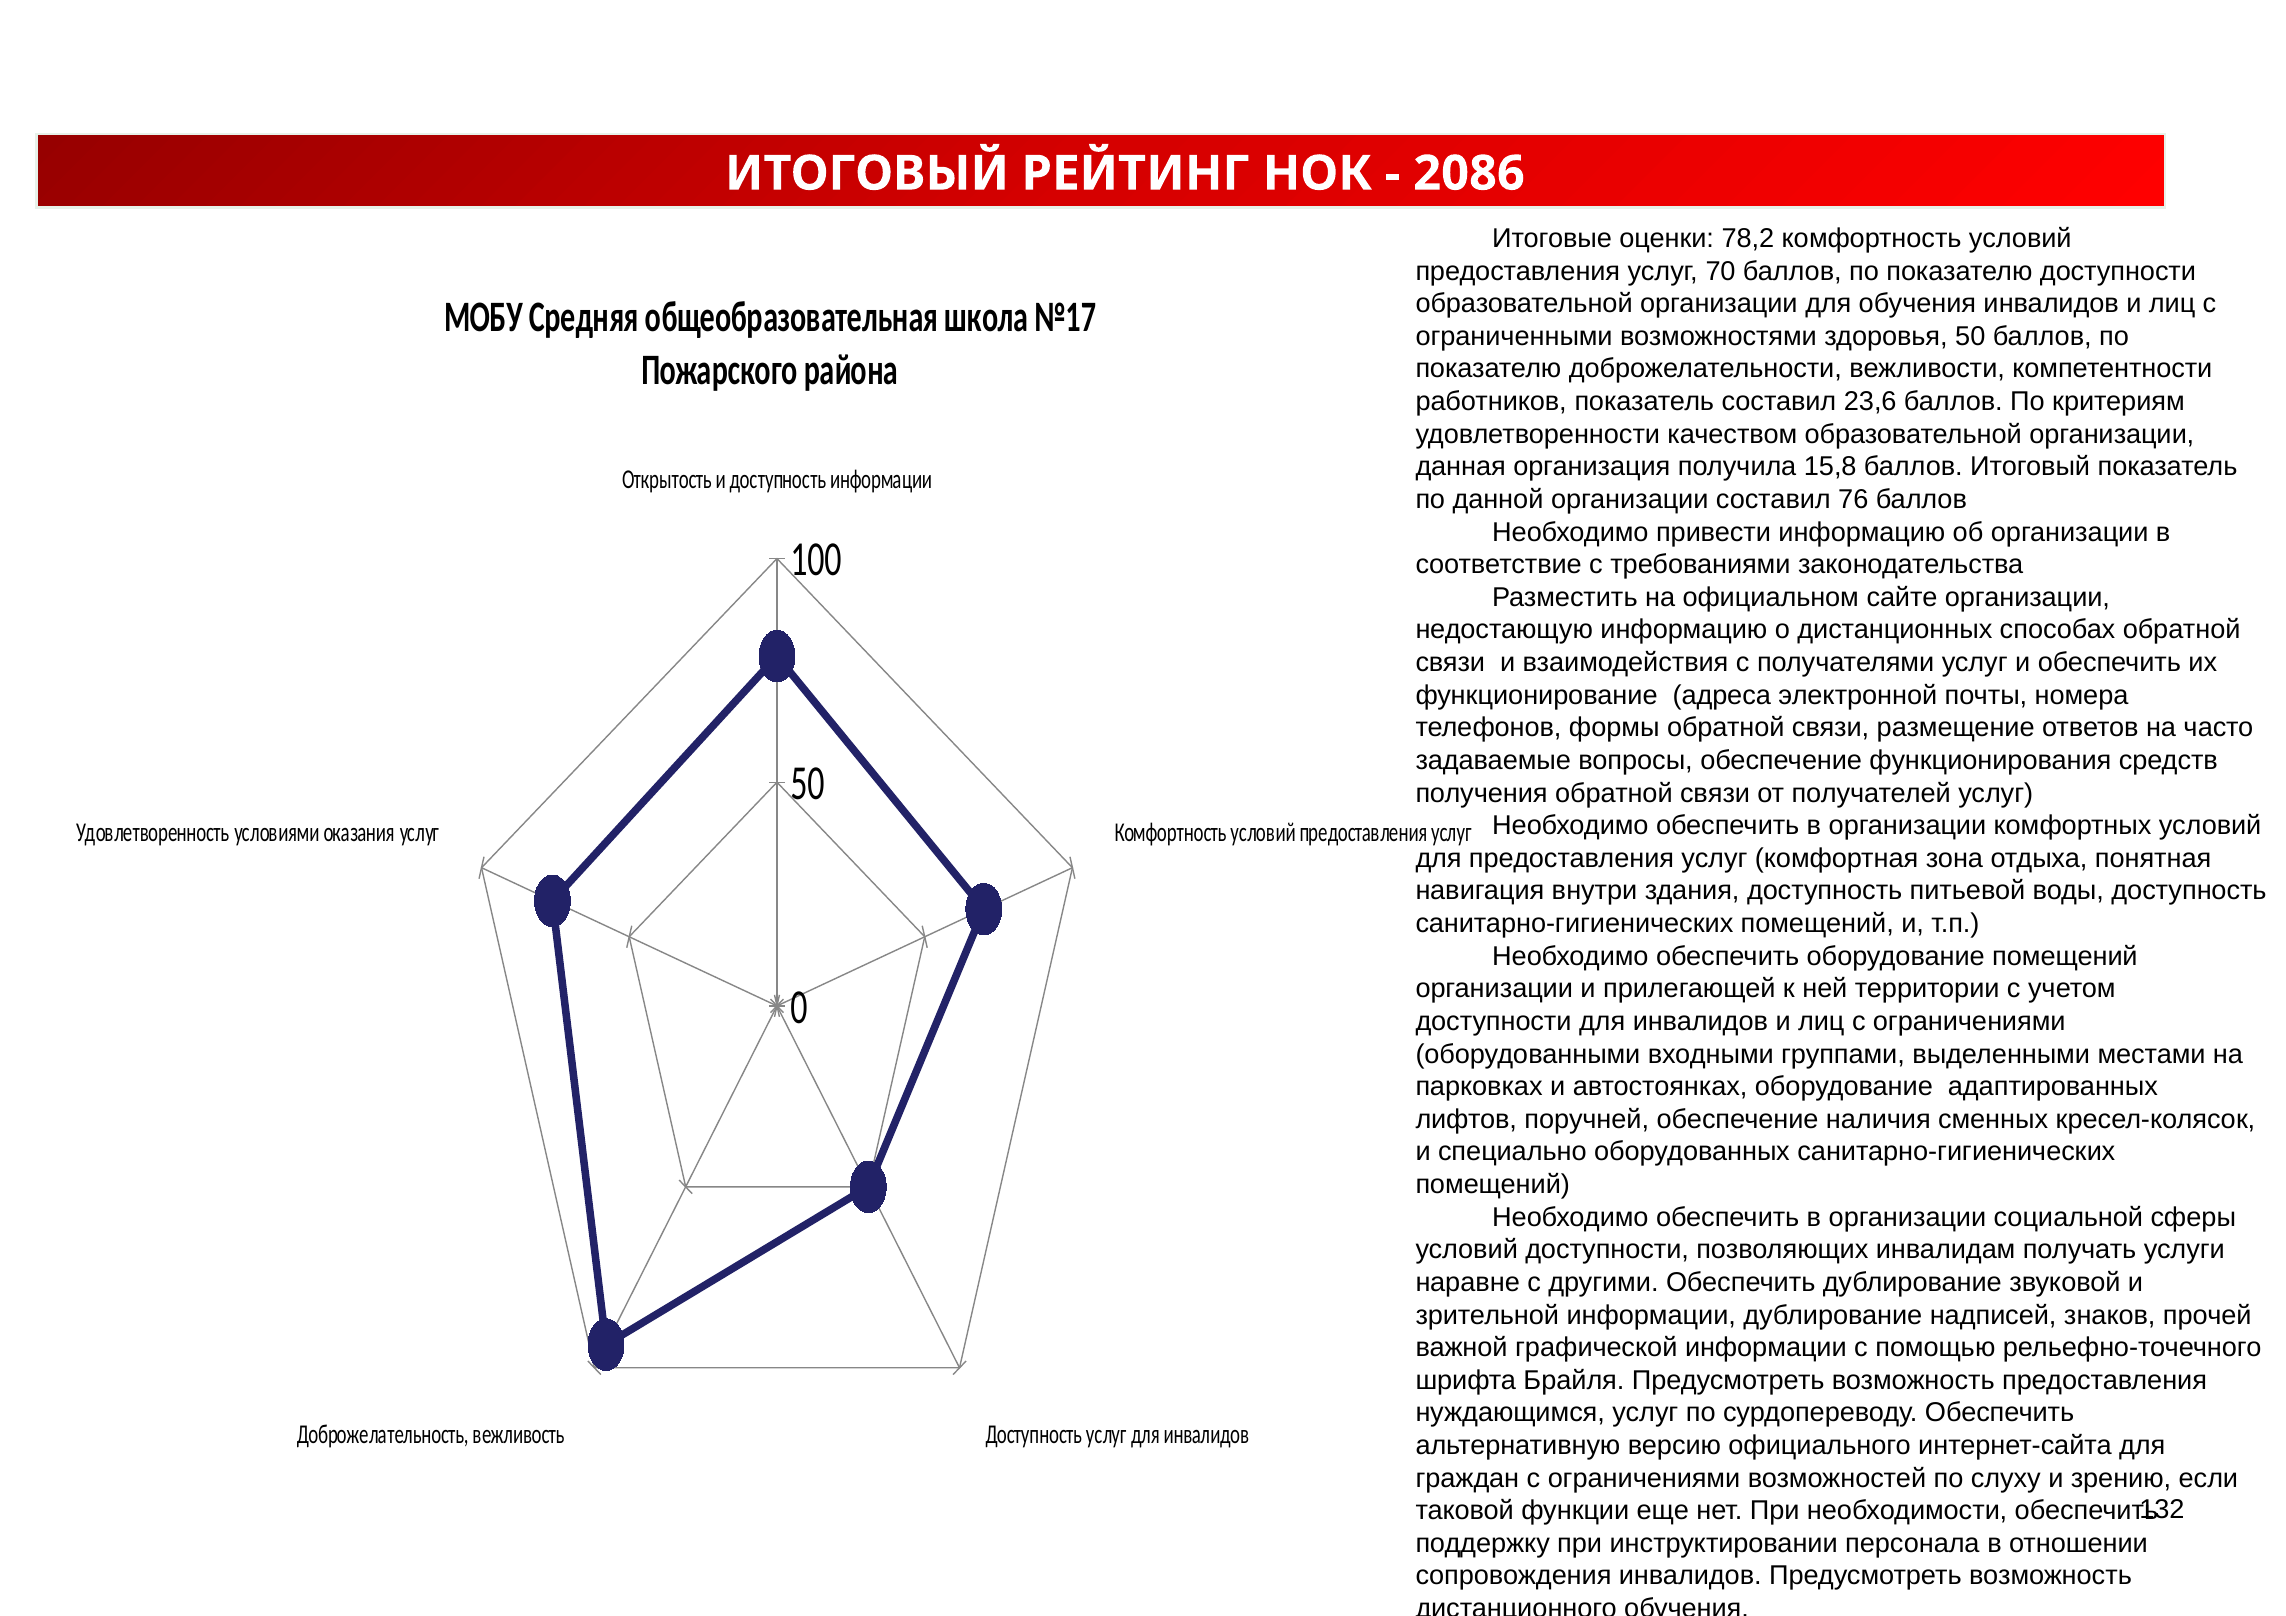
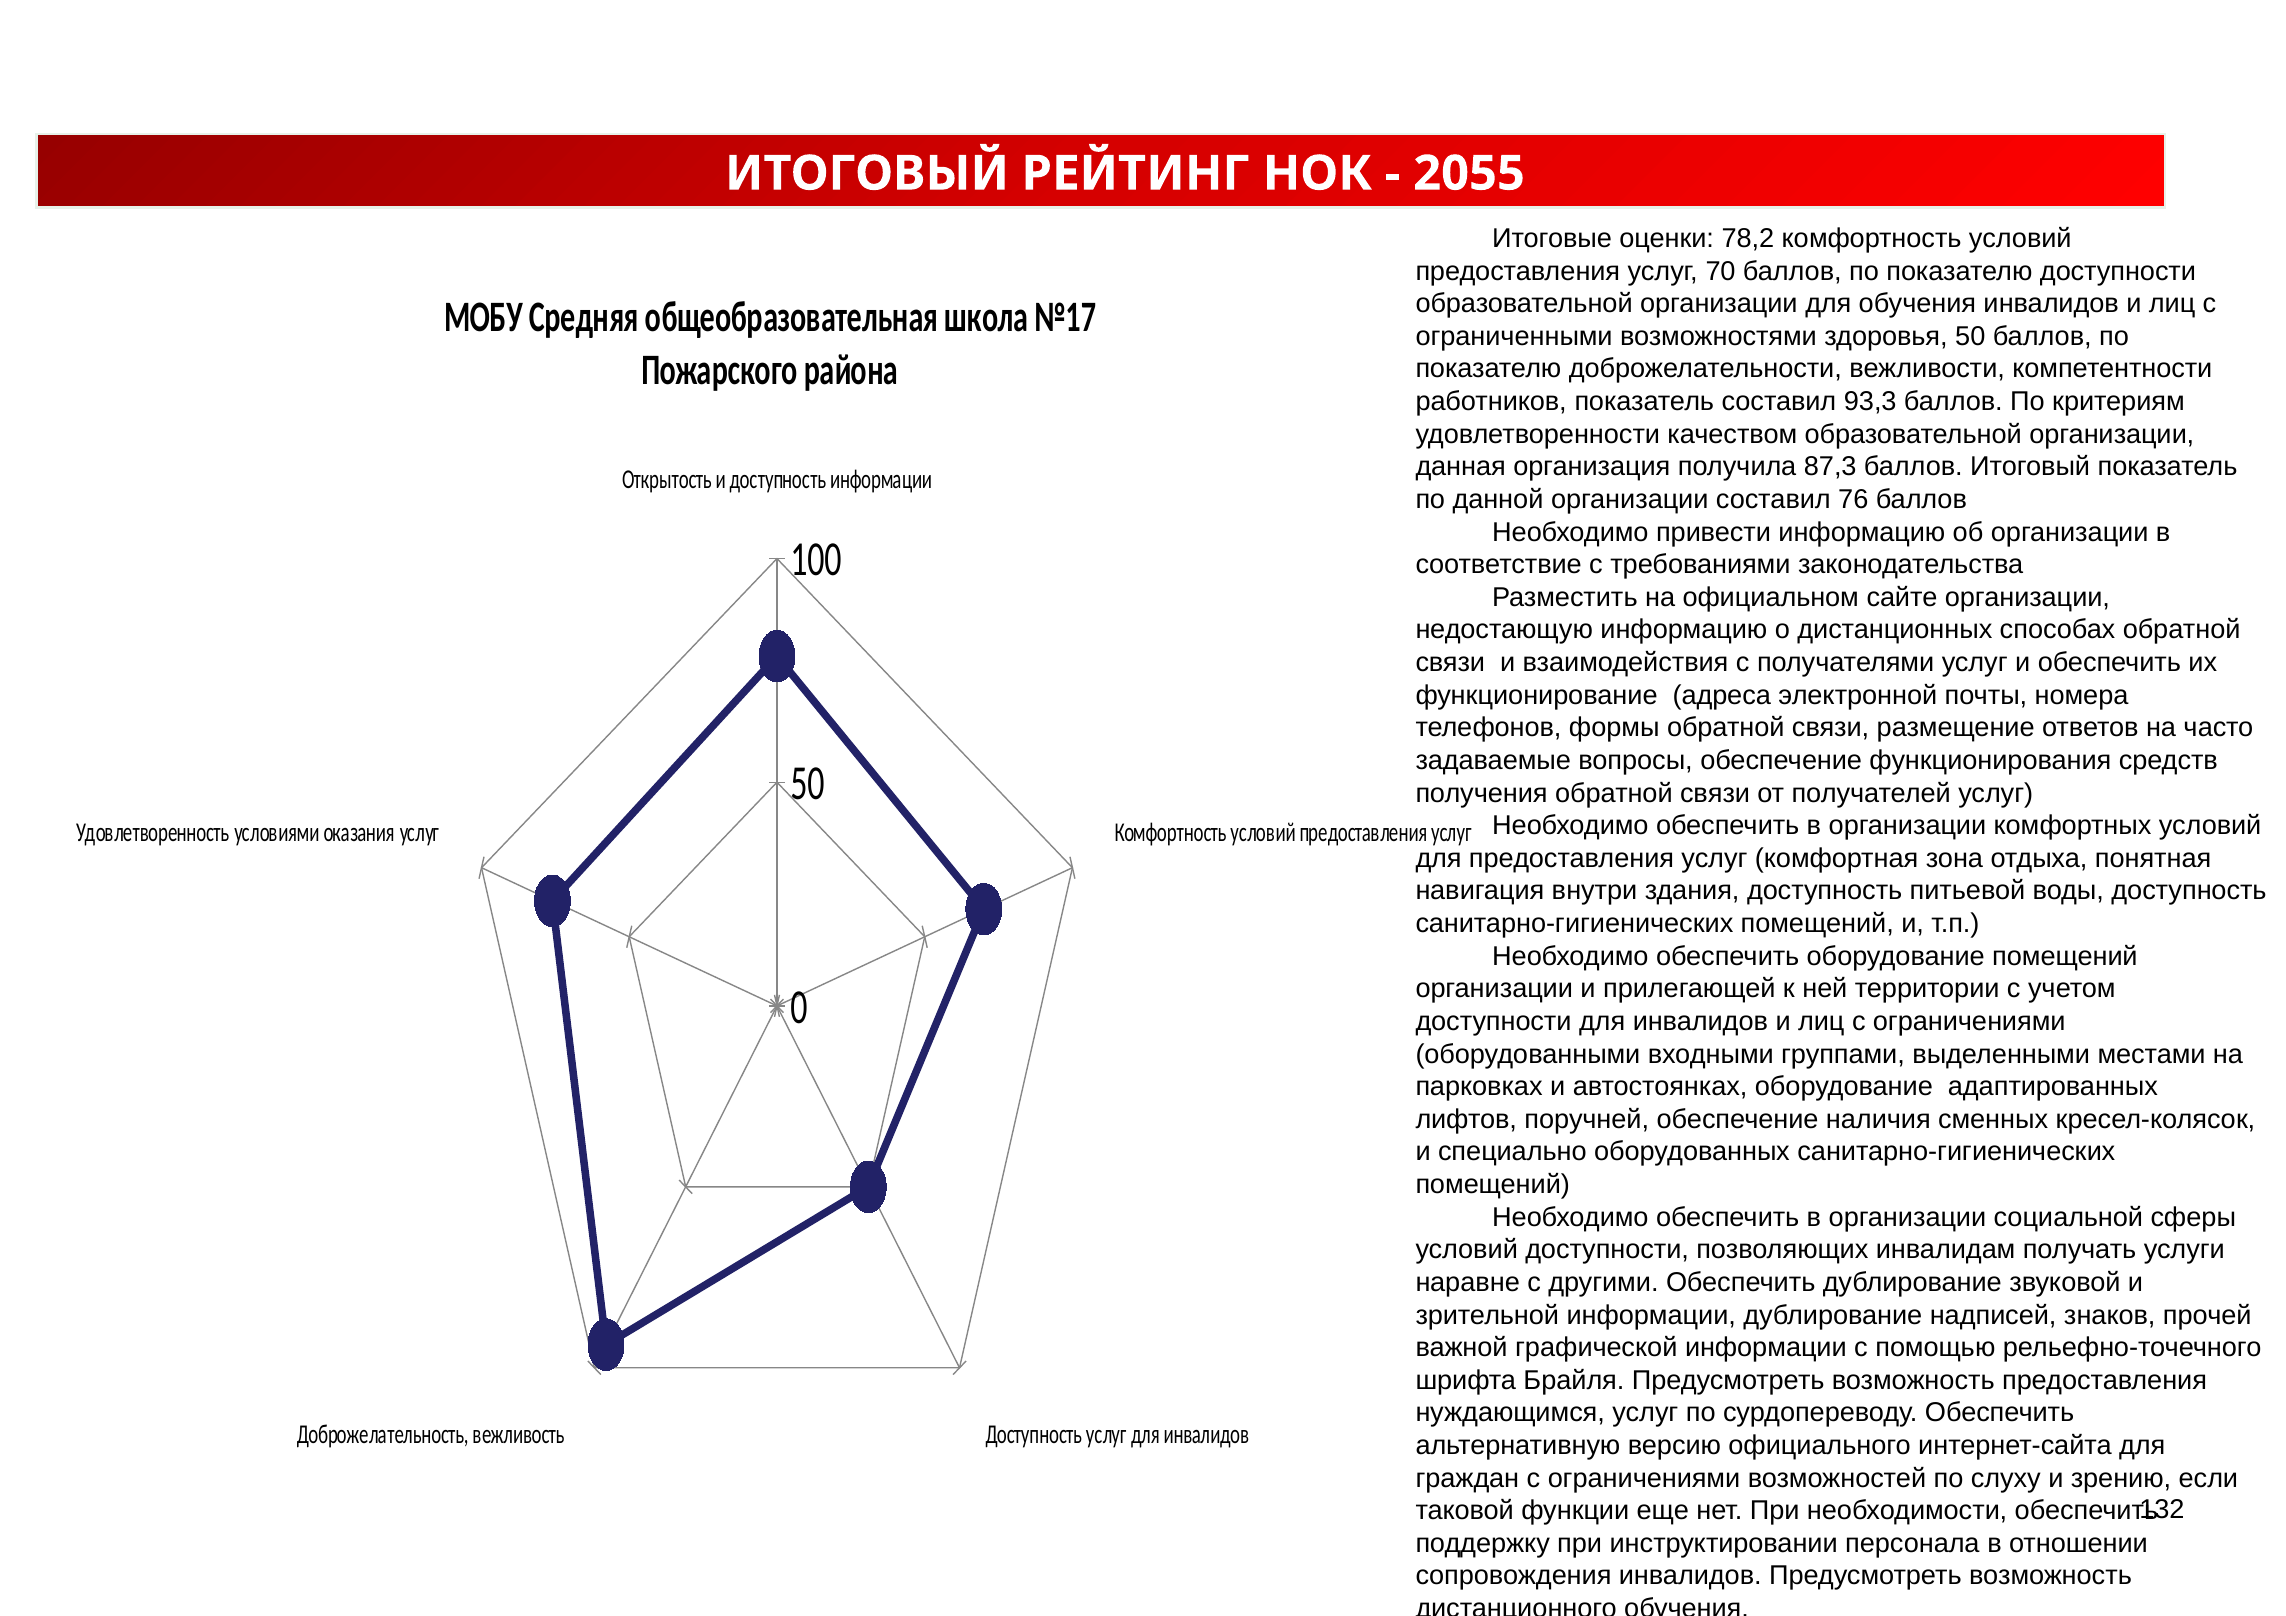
2086: 2086 -> 2055 (1469, 174)
23,6: 23,6 -> 93,3 (1870, 402)
15,8: 15,8 -> 87,3 (1830, 467)
